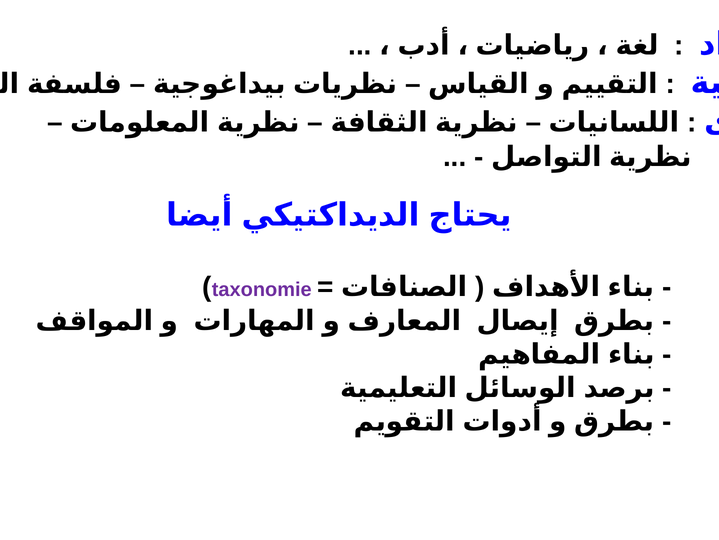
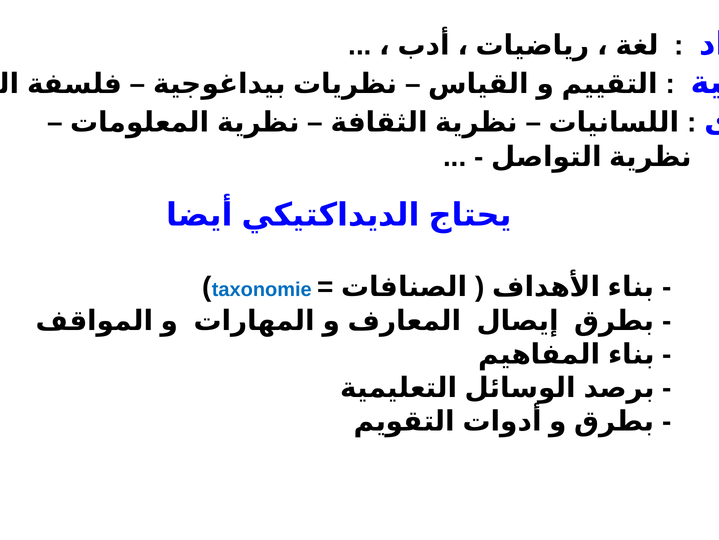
taxonomie colour: purple -> blue (262, 289)
